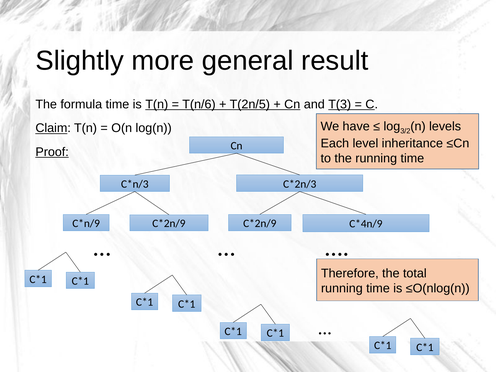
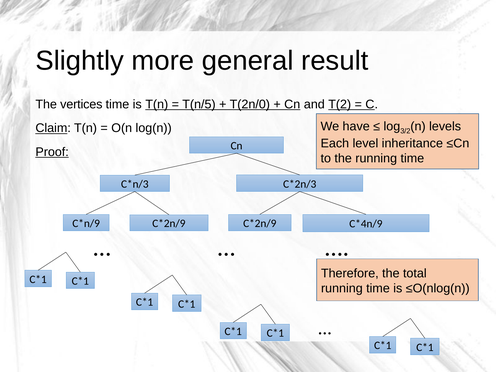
formula: formula -> vertices (81, 104)
T(n/6: T(n/6 -> T(n/5 (199, 104)
T(2n/5: T(2n/5 -> T(2n/0 (250, 104)
T(3: T(3 -> T(2 (340, 104)
